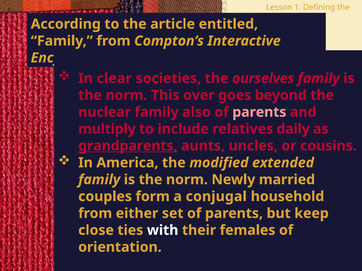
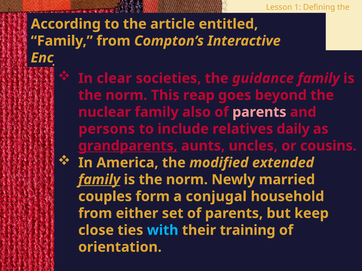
ourselves: ourselves -> guidance (263, 78)
over: over -> reap (199, 95)
multiply: multiply -> persons (107, 129)
family underline: none -> present (99, 180)
with colour: white -> light blue (163, 231)
females: females -> training (248, 231)
